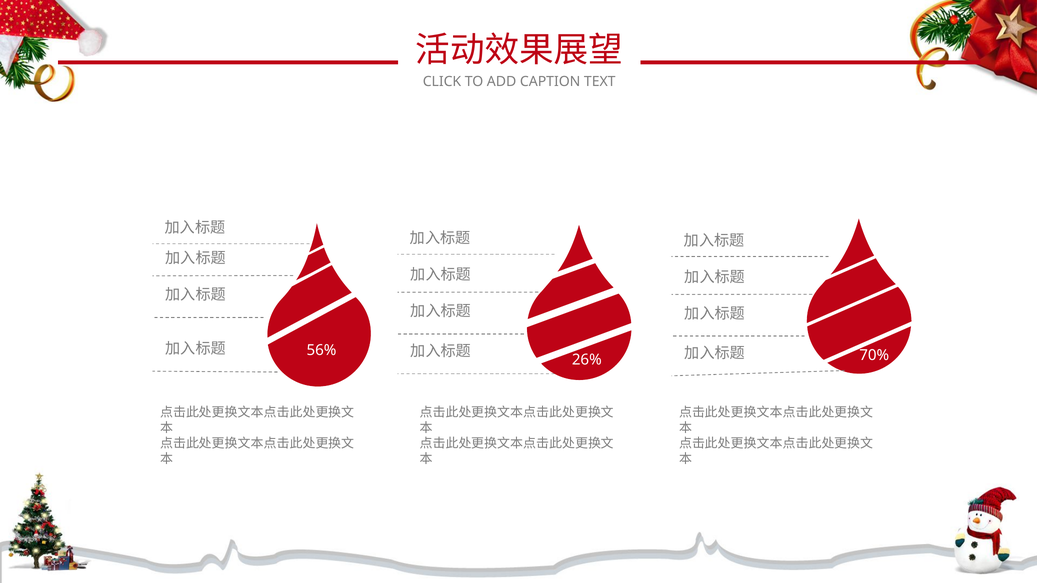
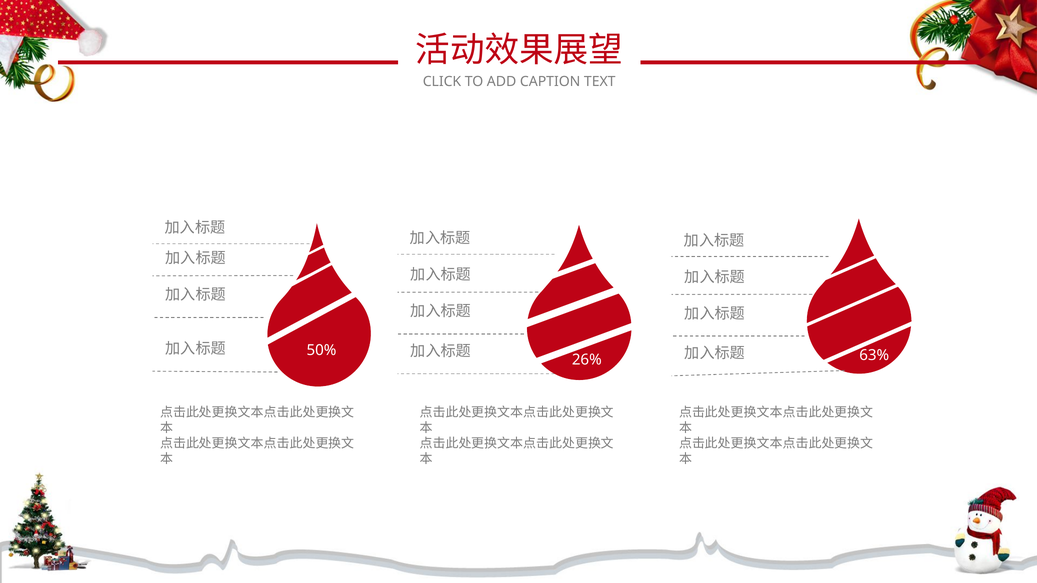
56%: 56% -> 50% (321, 351)
70%: 70% -> 63% (874, 356)
